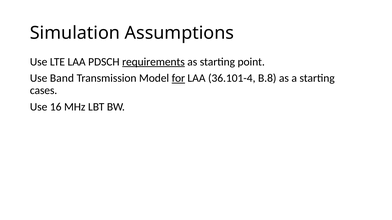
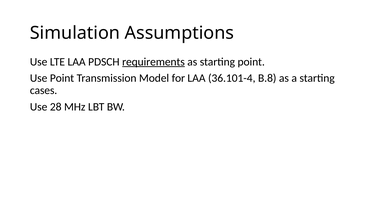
Use Band: Band -> Point (62, 78)
for underline: present -> none (178, 78)
16: 16 -> 28 (56, 107)
